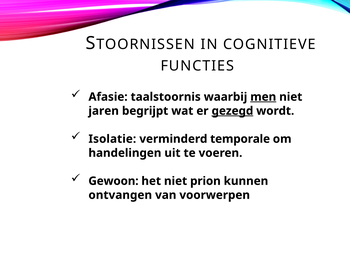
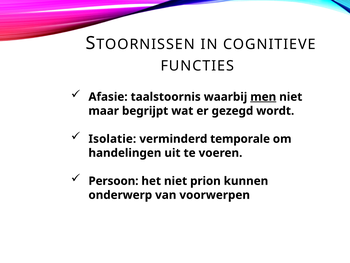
jaren: jaren -> maar (104, 111)
gezegd underline: present -> none (232, 111)
Gewoon: Gewoon -> Persoon (113, 181)
ontvangen: ontvangen -> onderwerp (120, 195)
